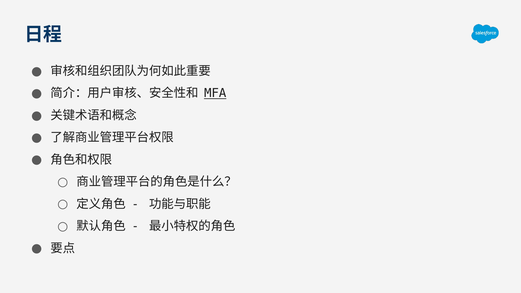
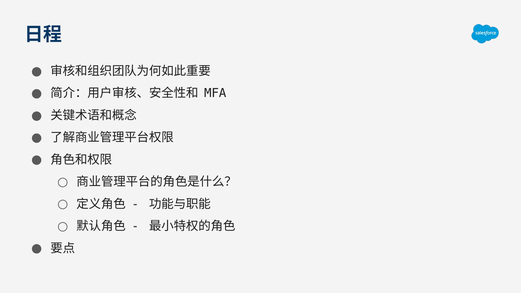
MFA underline: present -> none (215, 93)
